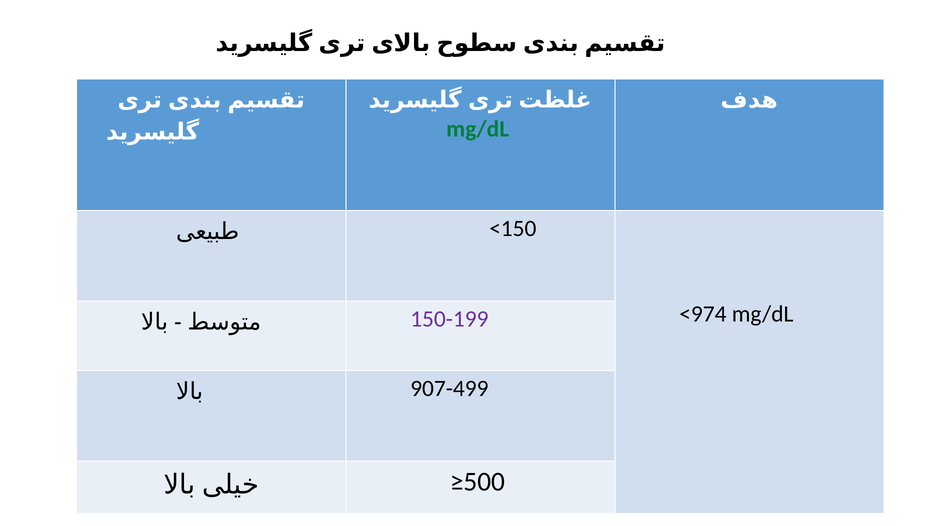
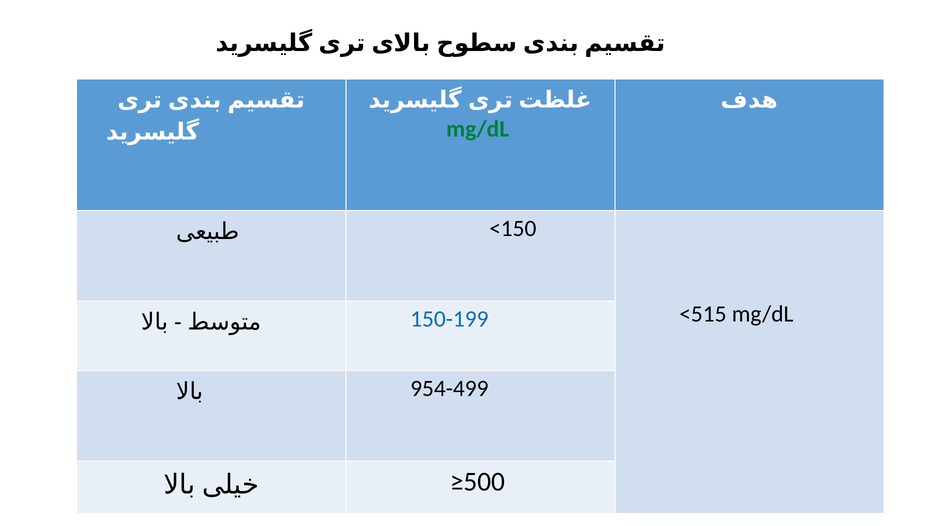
<974: <974 -> <515 (703, 314)
150-199 colour: purple -> blue (449, 319)
907-499: 907-499 -> 954-499 (449, 388)
